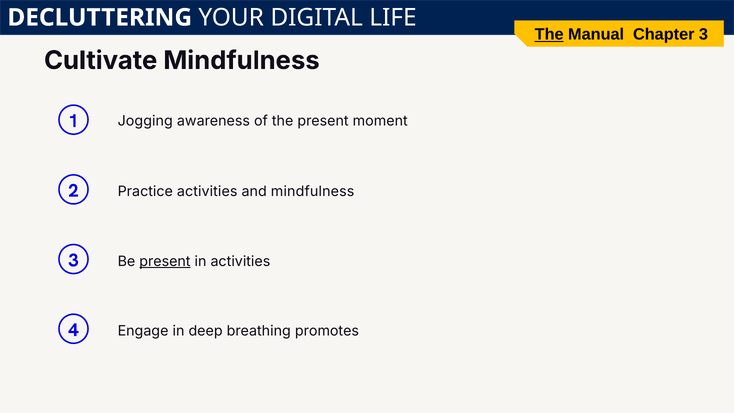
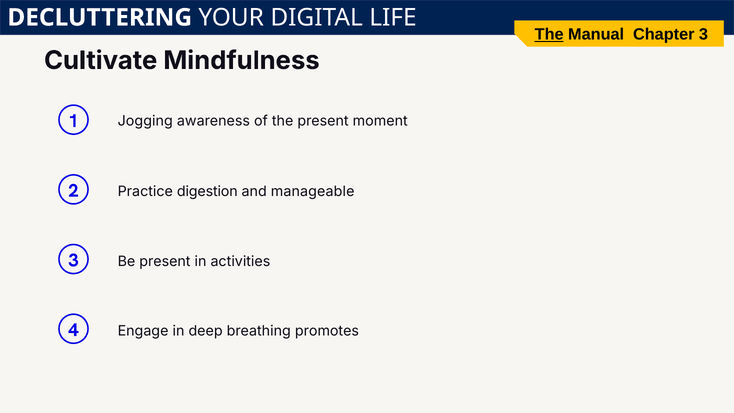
Practice activities: activities -> digestion (207, 192)
and mindfulness: mindfulness -> manageable (313, 192)
present underline: present -> none (165, 261)
